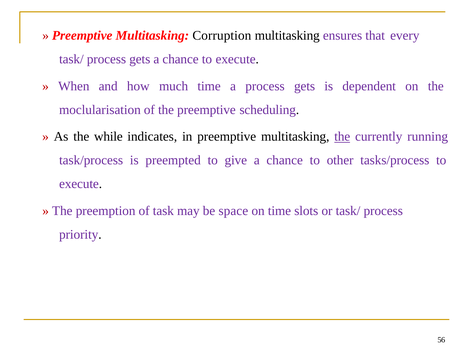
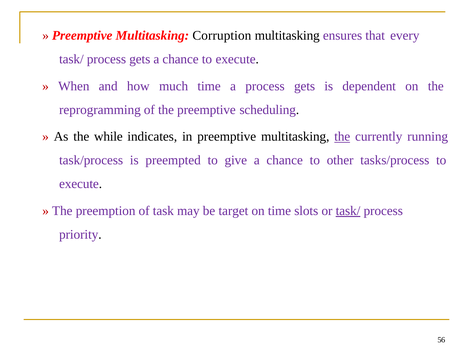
moclularisation: moclularisation -> reprogramming (100, 110)
space: space -> target (233, 211)
task/ underline: none -> present (348, 211)
